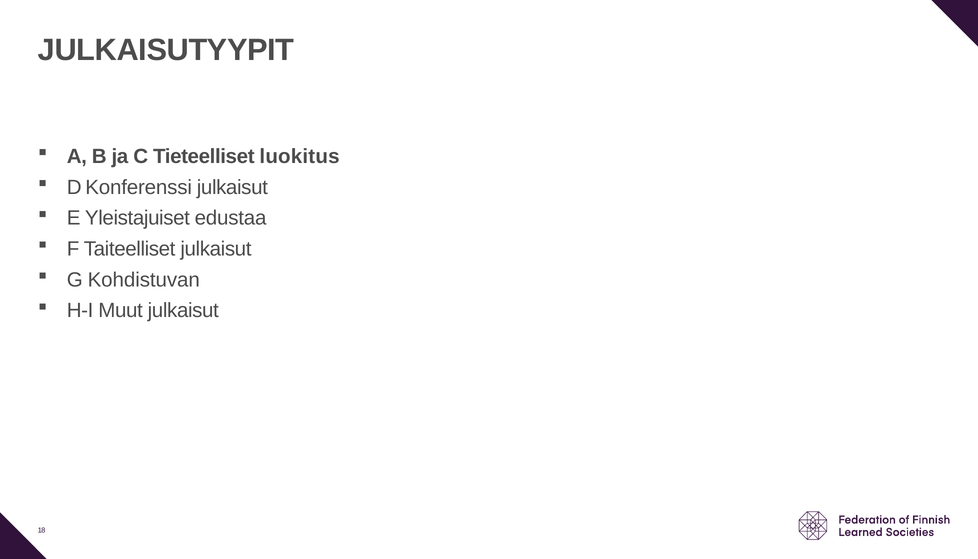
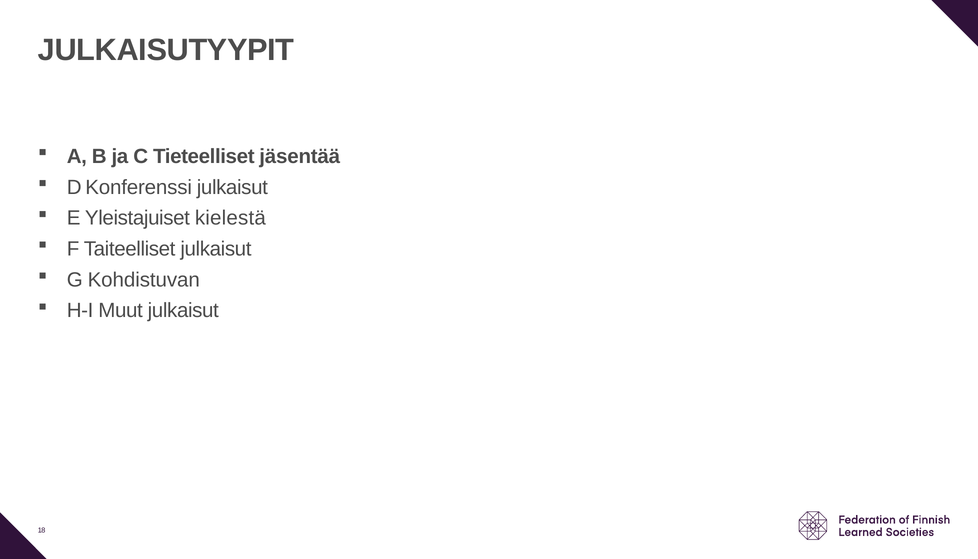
luokitus: luokitus -> jäsentää (300, 156)
edustaa: edustaa -> kielestä (230, 218)
